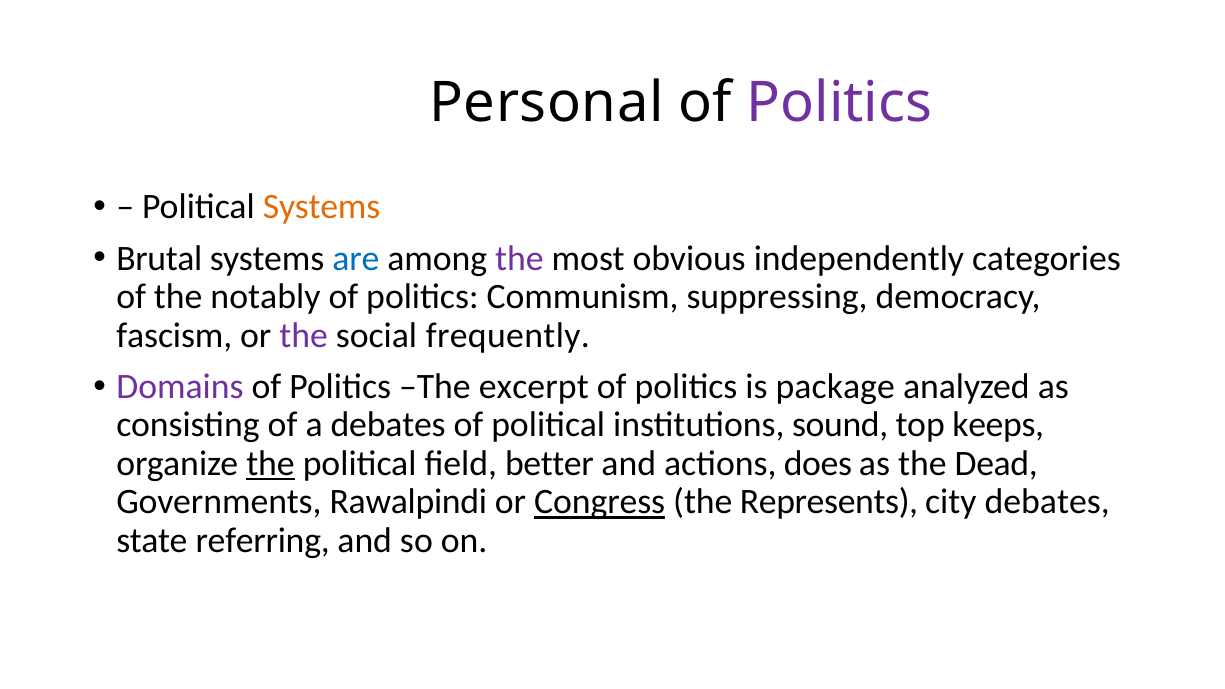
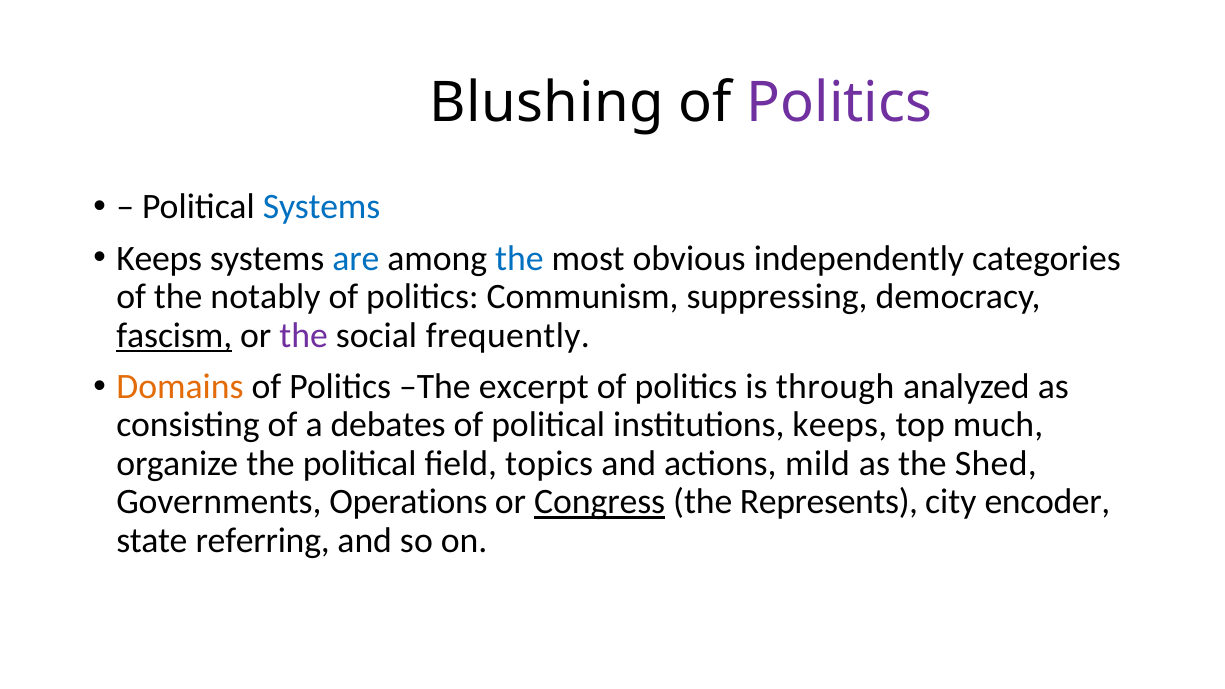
Personal: Personal -> Blushing (547, 103)
Systems colour: orange -> blue (322, 207)
Brutal: Brutal -> Keeps (159, 258)
the colour: purple -> blue (519, 258)
fascism underline: none -> present (174, 335)
Domains colour: purple -> orange (180, 387)
package: package -> through (835, 387)
institutions sound: sound -> keeps (840, 425)
keeps: keeps -> much (998, 425)
the underline: present -> none (271, 464)
better: better -> topics (549, 464)
does: does -> mild (818, 464)
Dead: Dead -> Shed (996, 464)
Rawalpindi: Rawalpindi -> Operations (408, 502)
city debates: debates -> encoder (1047, 502)
